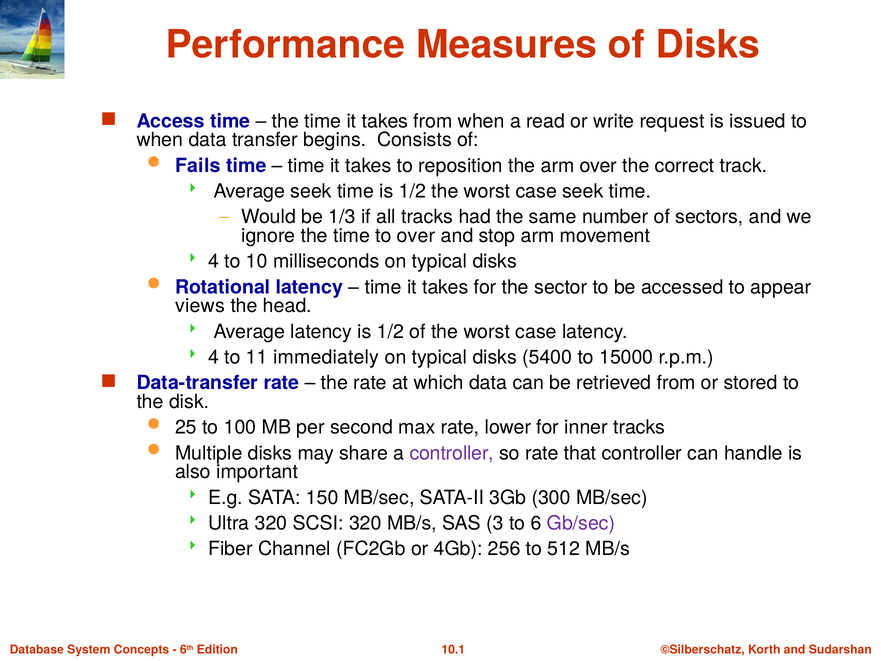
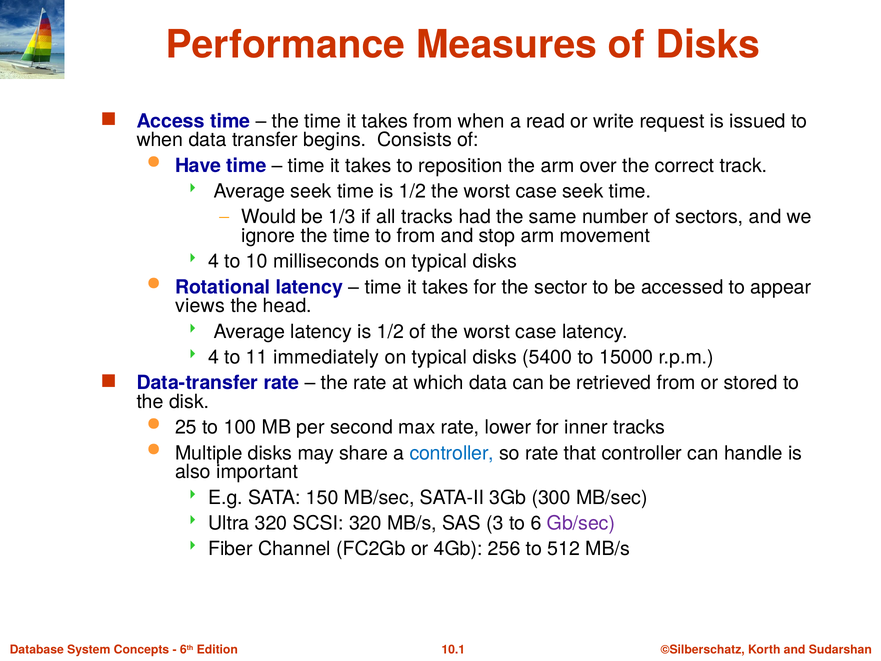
Fails: Fails -> Have (198, 166)
to over: over -> from (416, 236)
controller colour: purple -> blue (452, 453)
